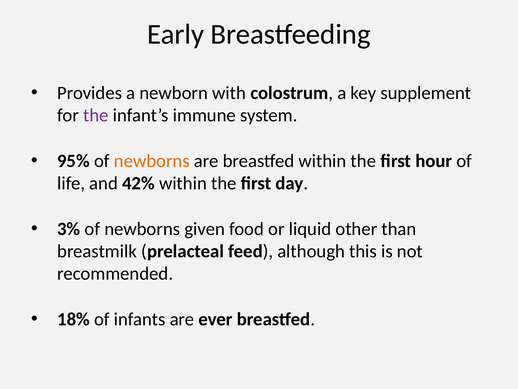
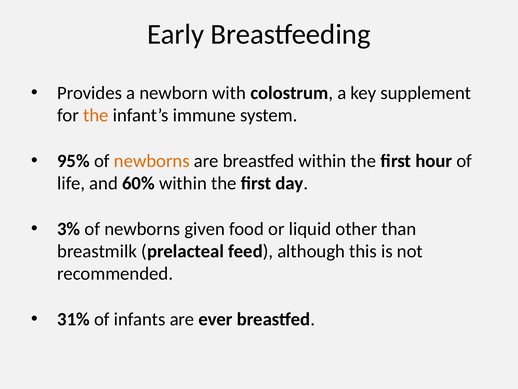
the colour: purple -> orange (96, 115)
42%: 42% -> 60% (138, 183)
18%: 18% -> 31% (74, 319)
